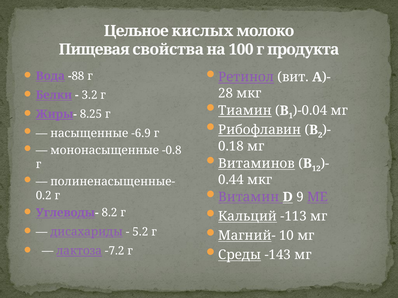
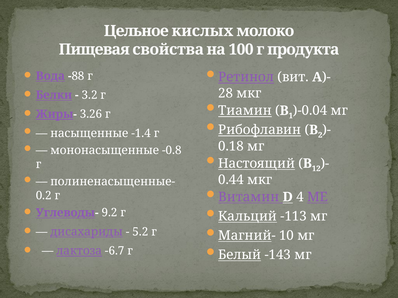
8.25: 8.25 -> 3.26 (91, 114)
-6.9: -6.9 -> -1.4 (141, 133)
Витаминов: Витаминов -> Настоящий (257, 164)
9: 9 -> 4 (300, 197)
8.2: 8.2 -> 9.2 (109, 213)
-7.2: -7.2 -> -6.7 (115, 251)
Среды: Среды -> Белый (240, 255)
